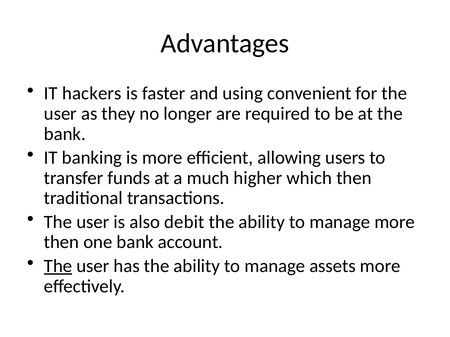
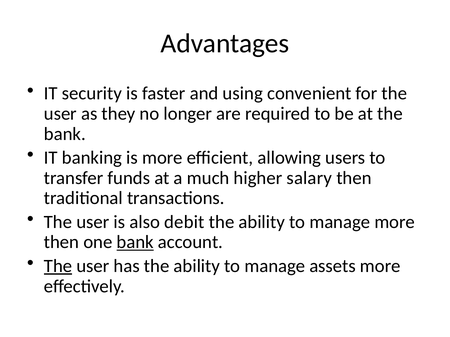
hackers: hackers -> security (92, 94)
which: which -> salary (309, 178)
bank underline: none -> present (135, 243)
